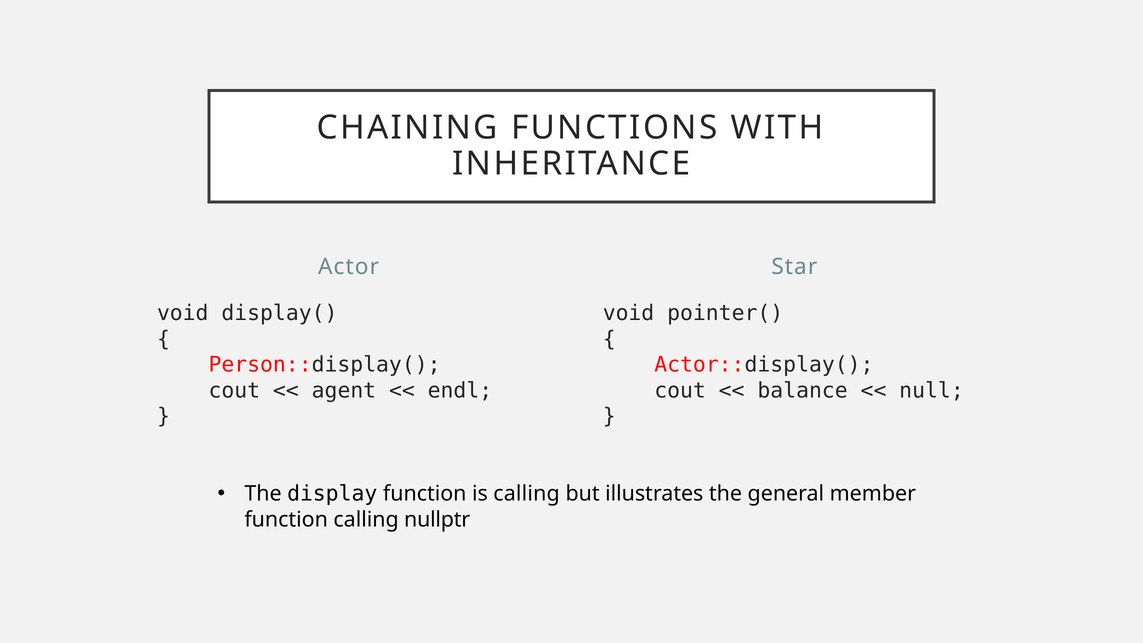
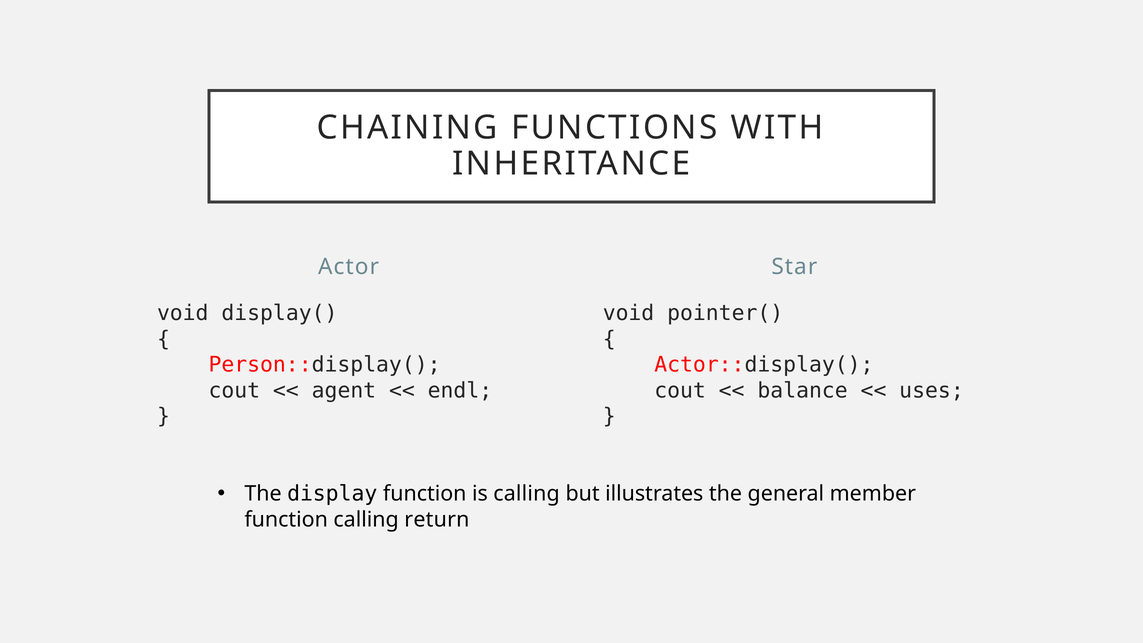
null: null -> uses (932, 390)
nullptr: nullptr -> return (437, 520)
